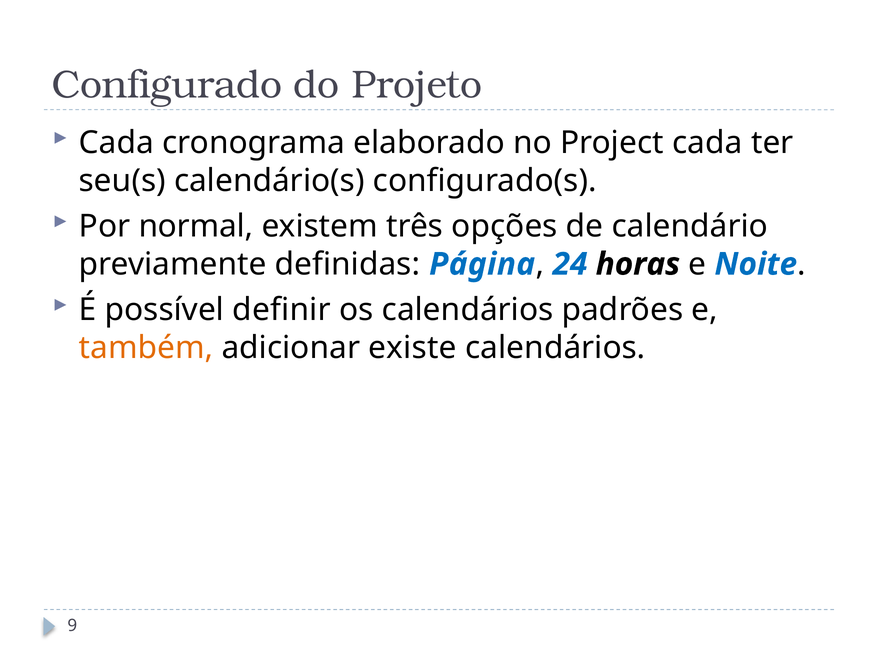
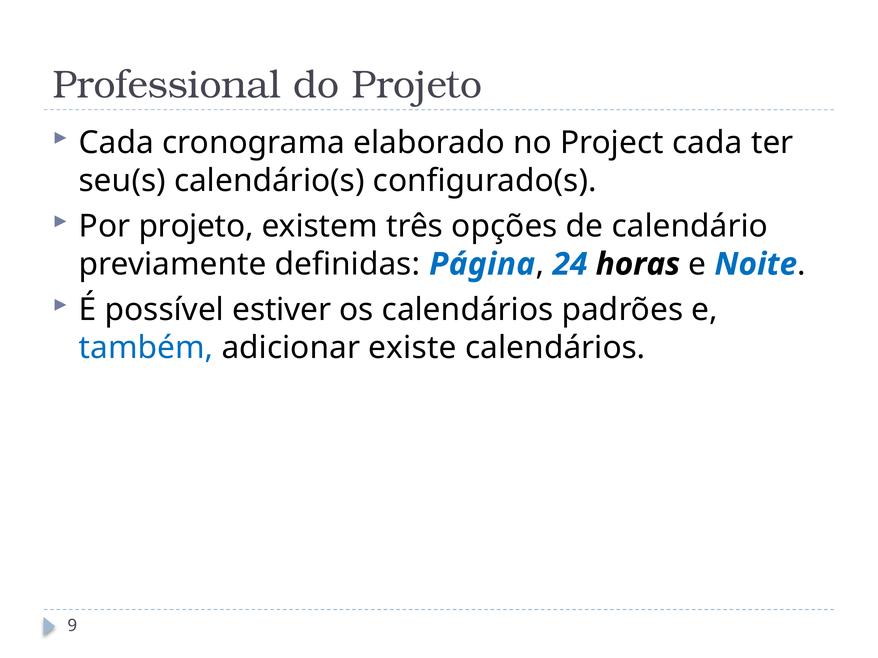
Configurado: Configurado -> Professional (167, 85)
Por normal: normal -> projeto (196, 226)
definir: definir -> estiver (282, 310)
também colour: orange -> blue (146, 348)
